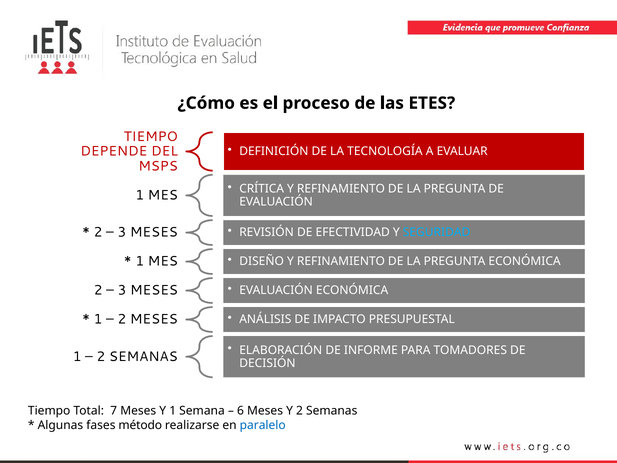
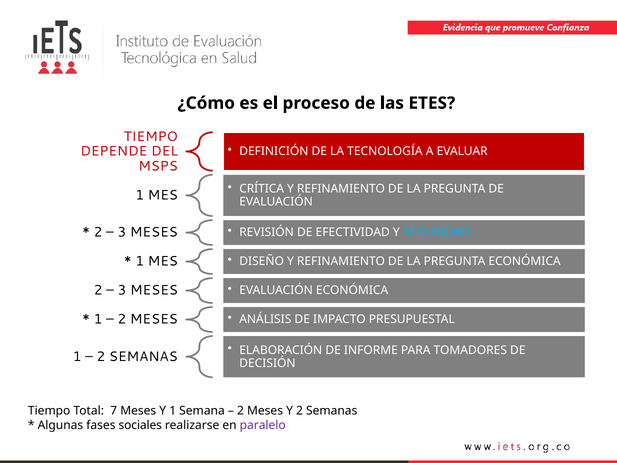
6: 6 -> 2 (241, 411)
método: método -> sociales (140, 425)
paralelo colour: blue -> purple (263, 425)
